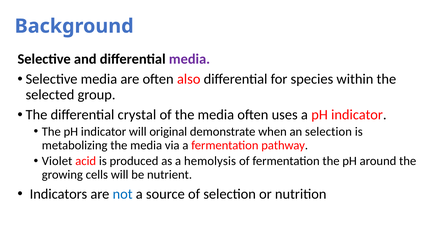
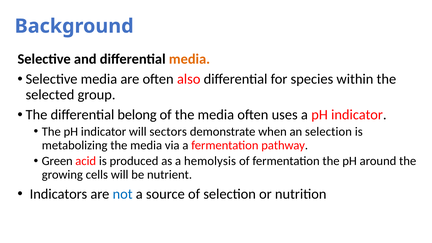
media colour: purple -> orange (189, 59)
crystal: crystal -> belong (137, 115)
original: original -> sectors (168, 132)
Violet: Violet -> Green (57, 161)
